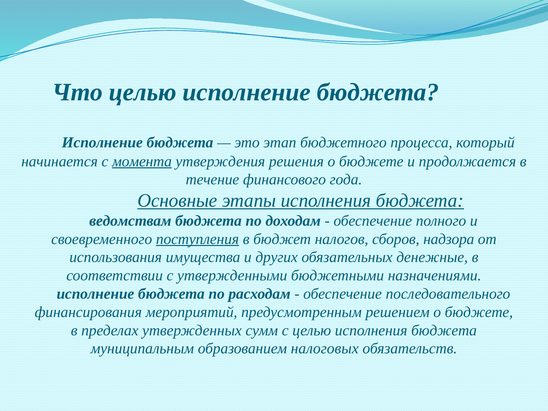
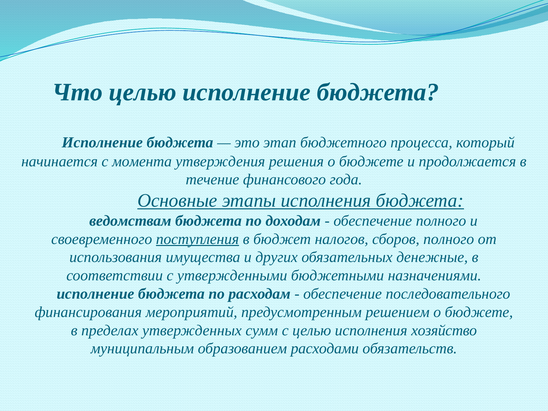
момента underline: present -> none (142, 161)
сборов надзора: надзора -> полного (449, 239)
целью исполнения бюджета: бюджета -> хозяйство (444, 330)
налоговых: налоговых -> расходами (325, 349)
